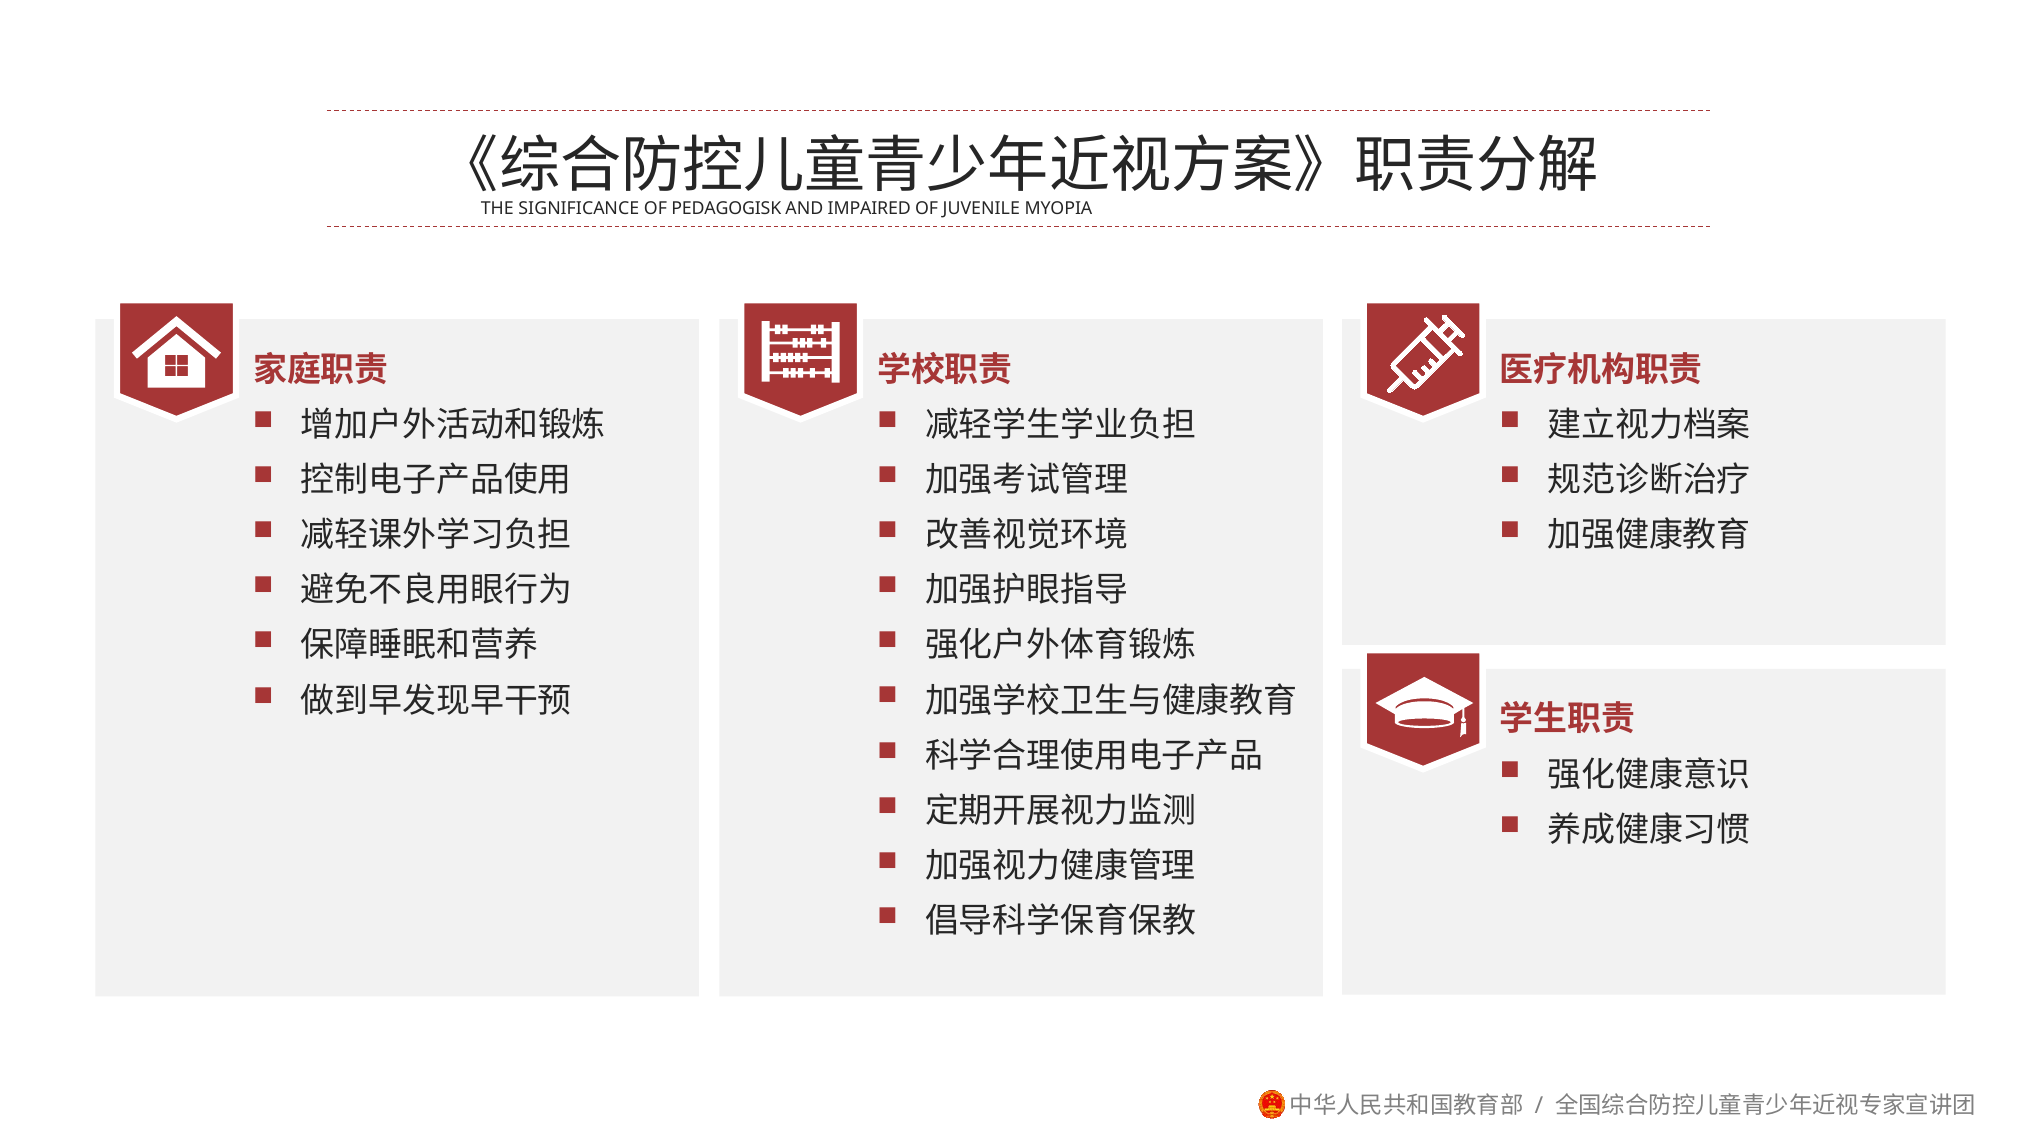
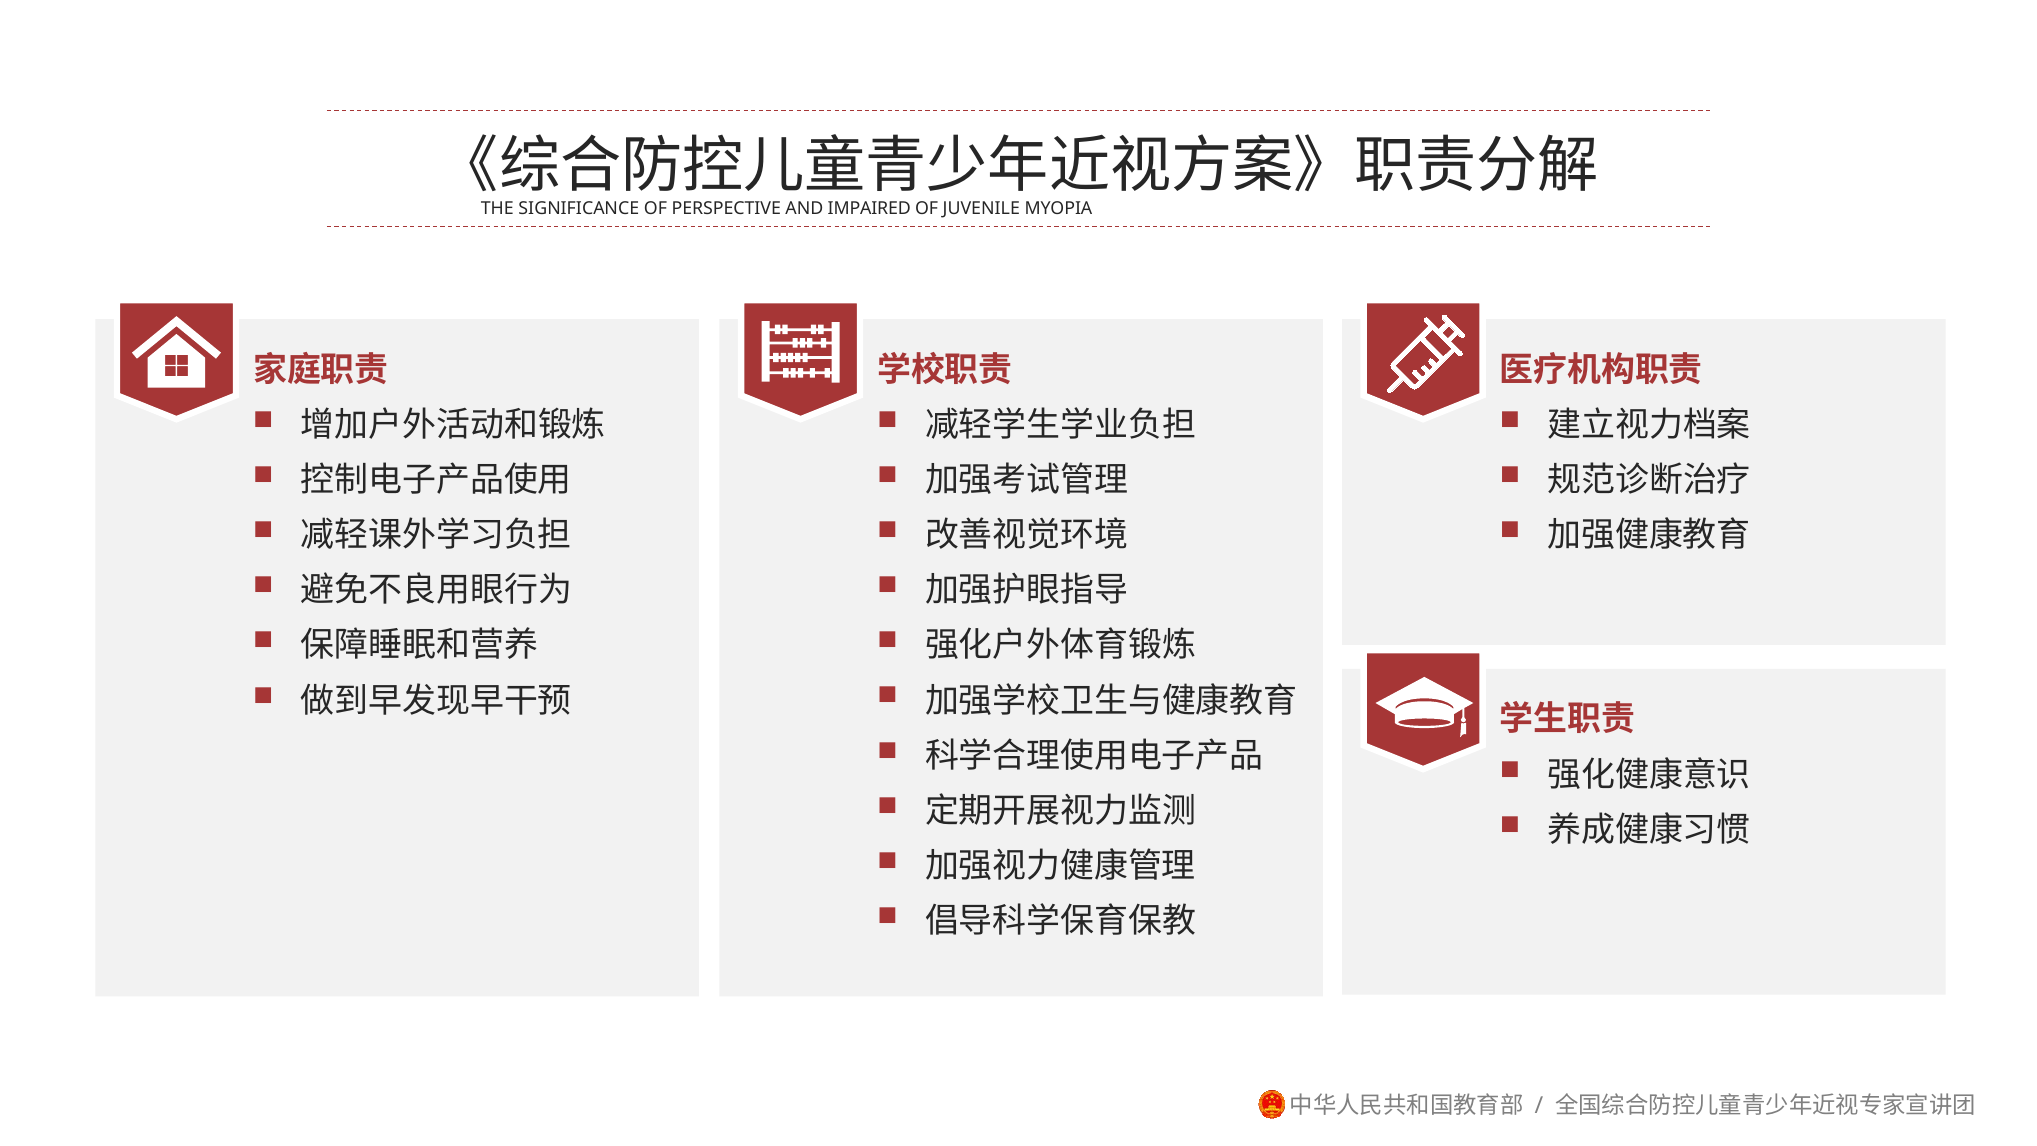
PEDAGOGISK: PEDAGOGISK -> PERSPECTIVE (726, 209)
